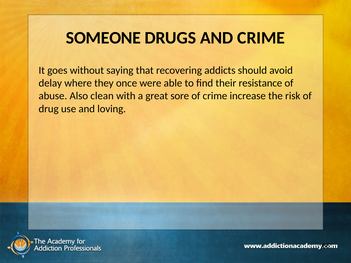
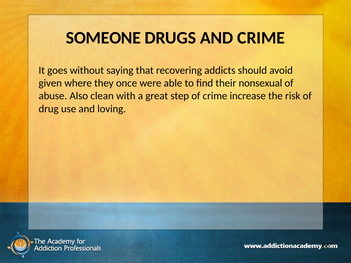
delay: delay -> given (50, 83)
resistance: resistance -> nonsexual (260, 83)
sore: sore -> step (180, 96)
